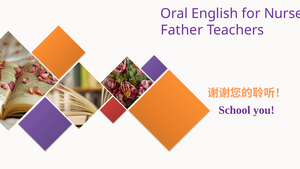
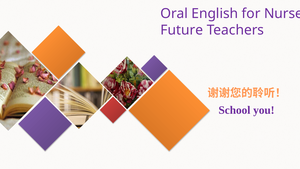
Father: Father -> Future (182, 30)
